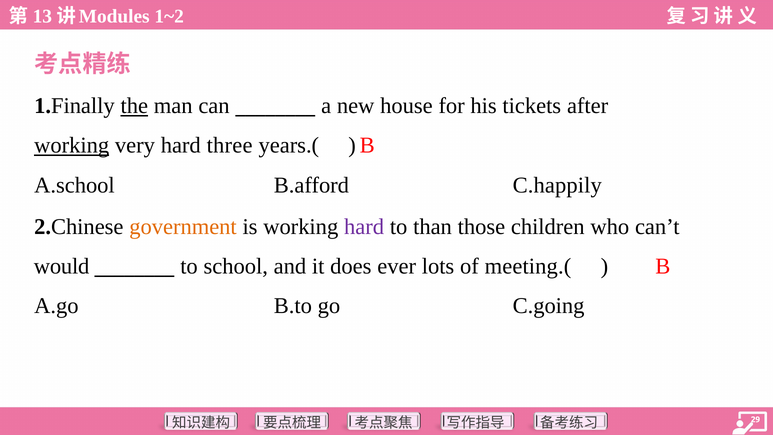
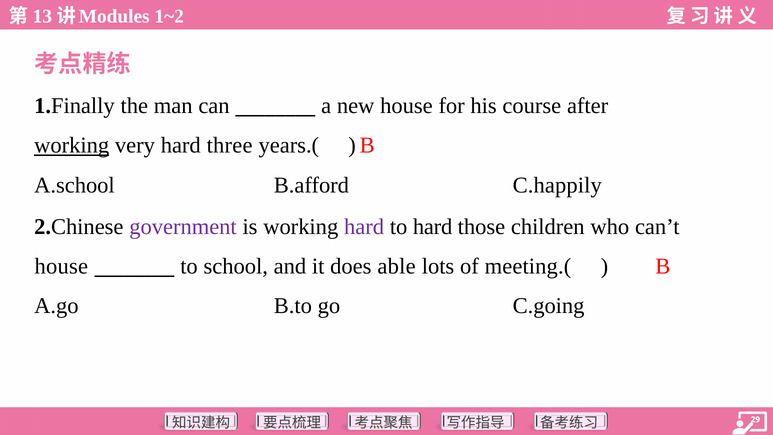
the underline: present -> none (134, 106)
tickets: tickets -> course (532, 106)
government colour: orange -> purple (183, 227)
to than: than -> hard (433, 227)
would: would -> house (61, 266)
ever: ever -> able (397, 266)
